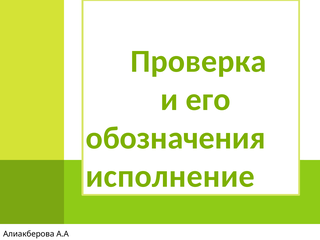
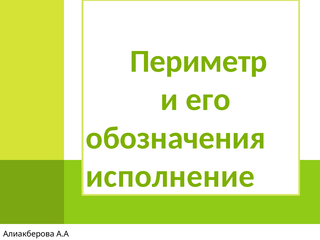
Проверка: Проверка -> Периметр (199, 61)
